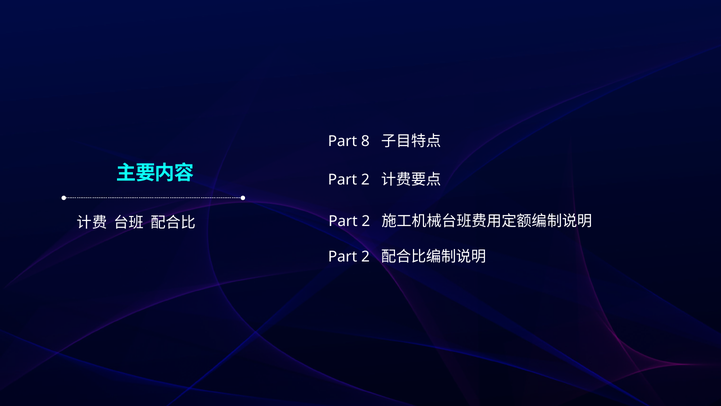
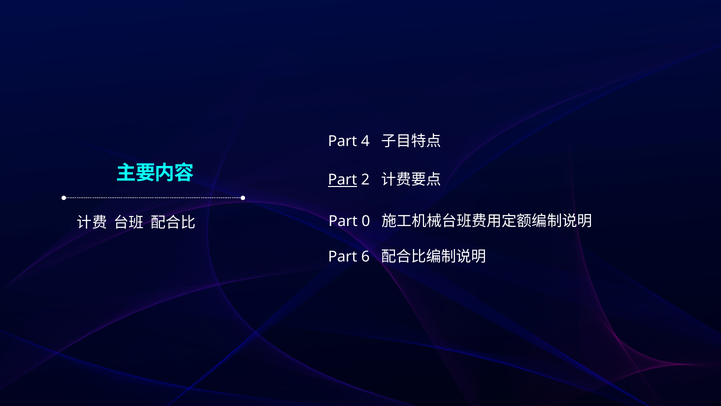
8: 8 -> 4 (365, 141)
Part underline: none -> present (343, 180)
2: 2 -> 0 (366, 221)
2: 2 -> 6 (365, 257)
